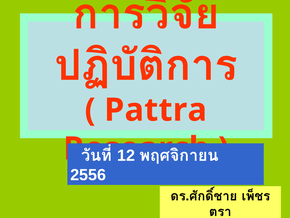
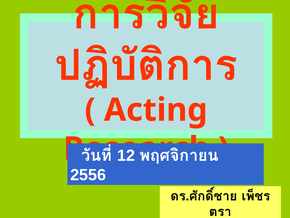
Pattra: Pattra -> Acting (156, 110)
